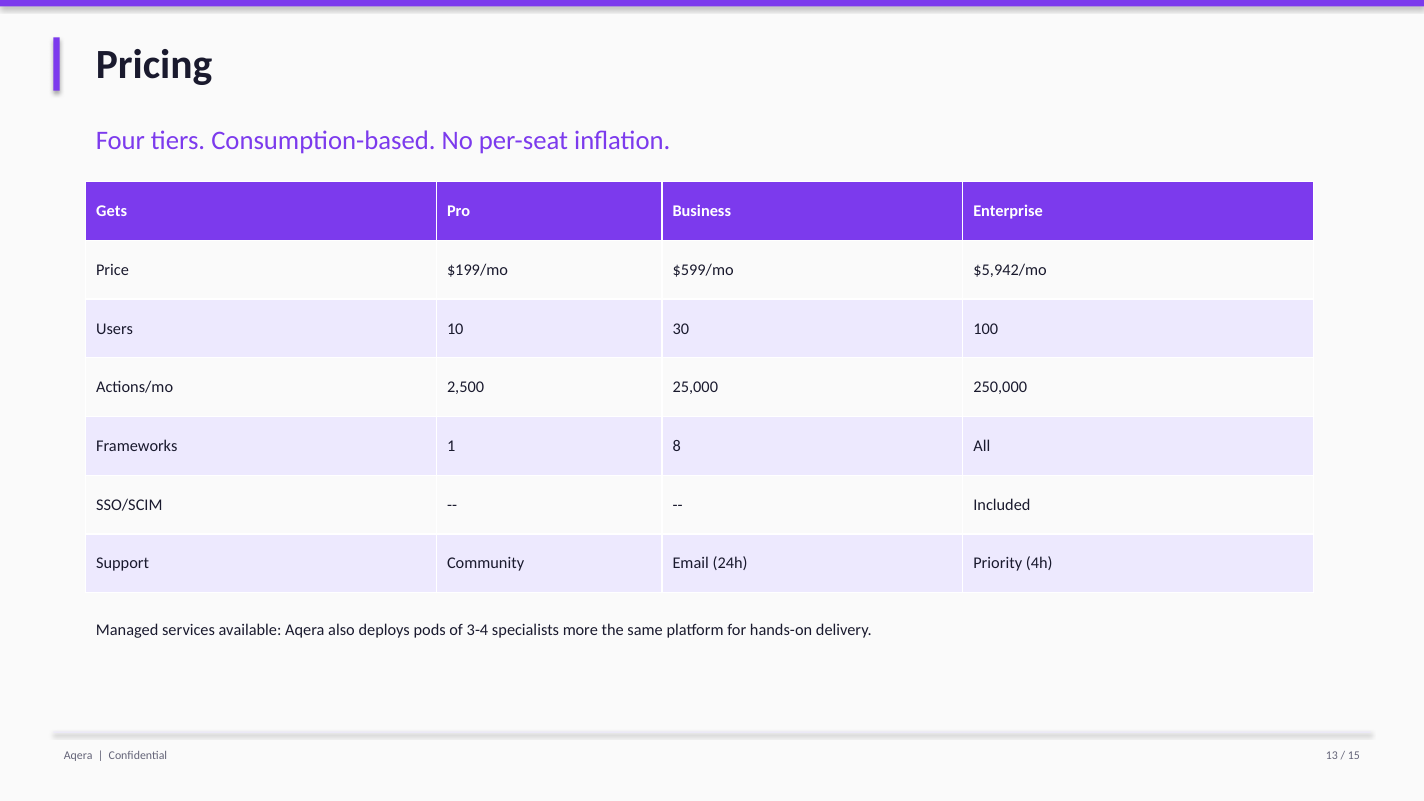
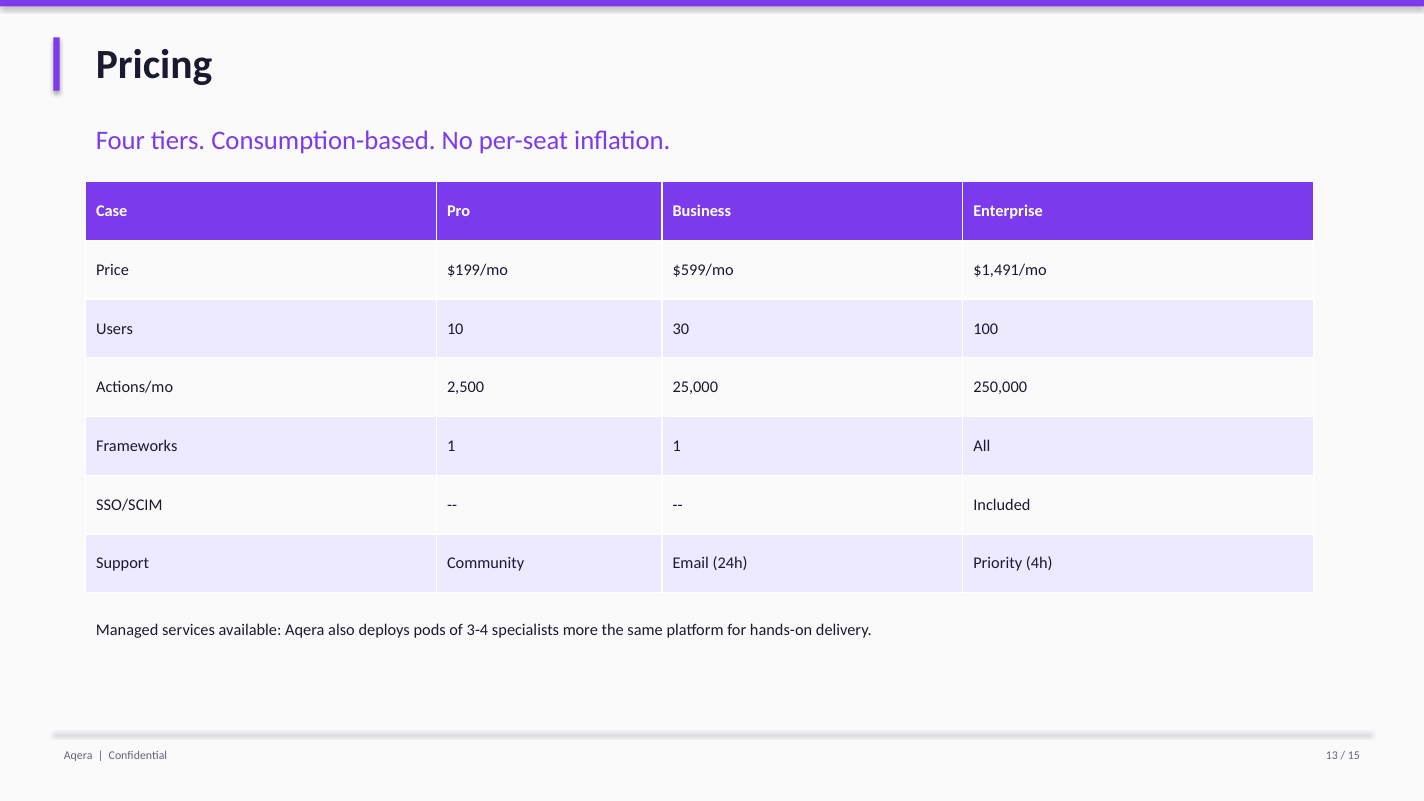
Gets: Gets -> Case (112, 211)
$5,942/mo: $5,942/mo -> $1,491/mo (1010, 270)
1 8: 8 -> 1 (677, 446)
